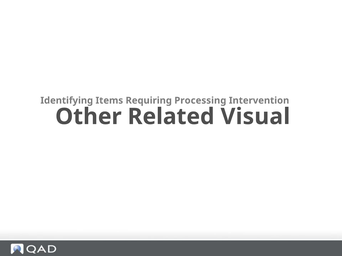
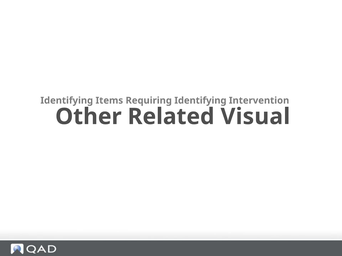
Requiring Processing: Processing -> Identifying (200, 101)
